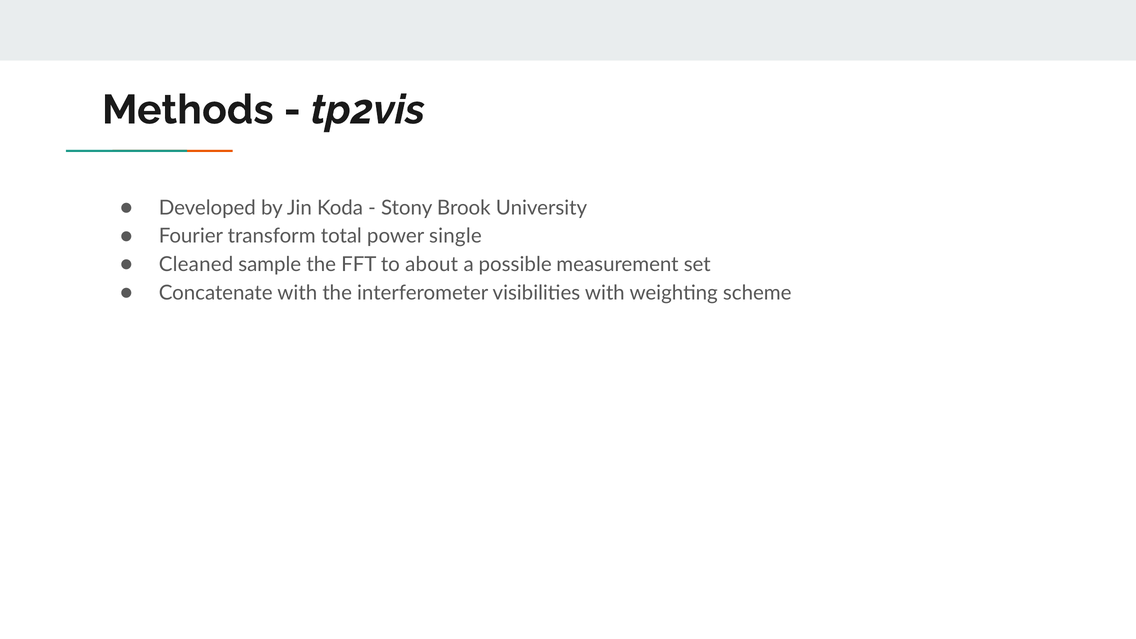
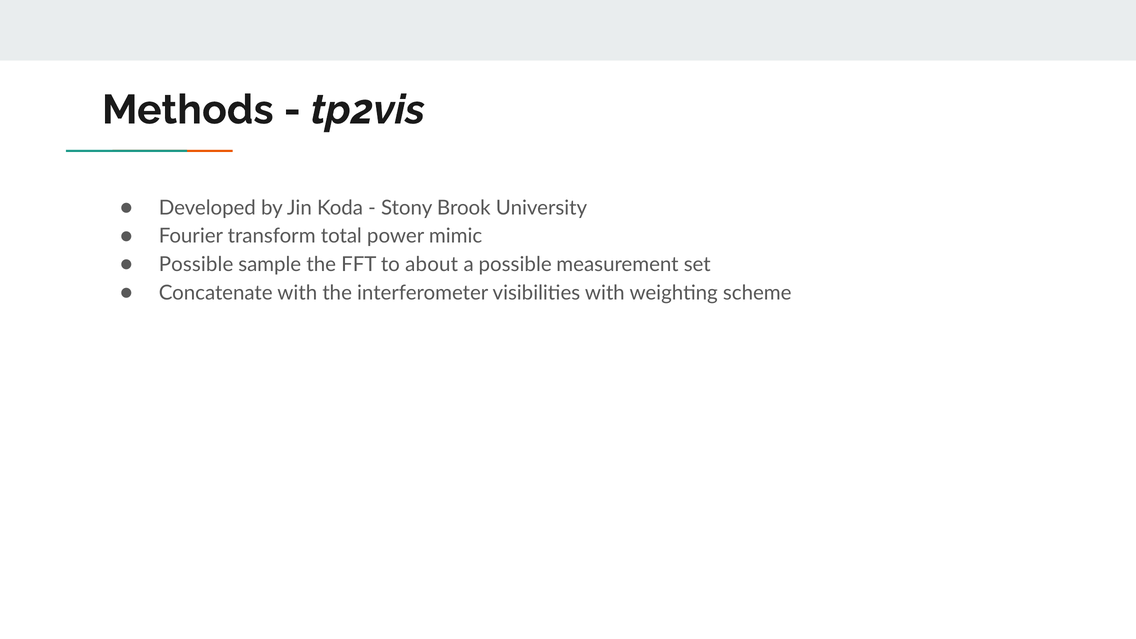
single: single -> mimic (456, 236)
Cleaned: Cleaned -> Possible (196, 264)
